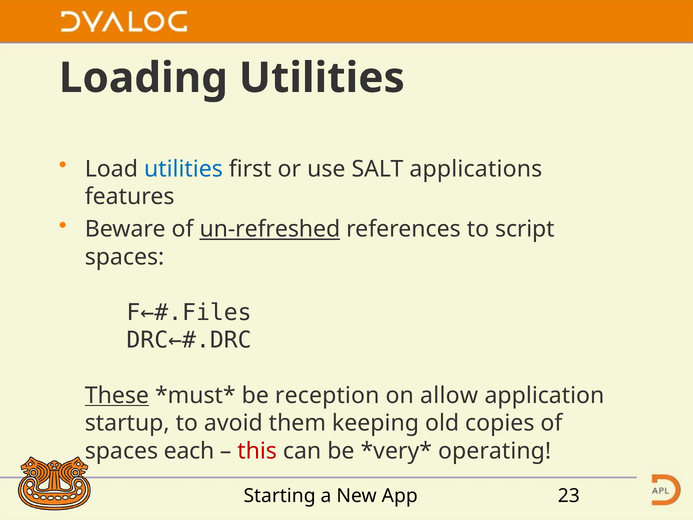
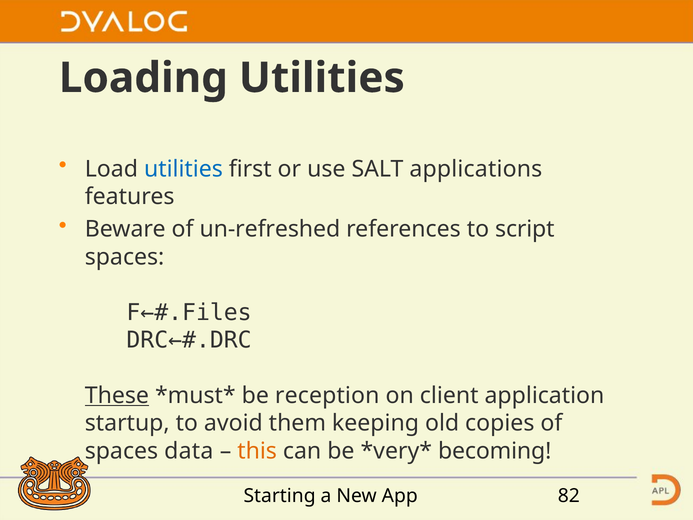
un-refreshed underline: present -> none (270, 229)
allow: allow -> client (449, 395)
each: each -> data (189, 451)
this colour: red -> orange (257, 451)
operating: operating -> becoming (495, 451)
23: 23 -> 82 (569, 496)
